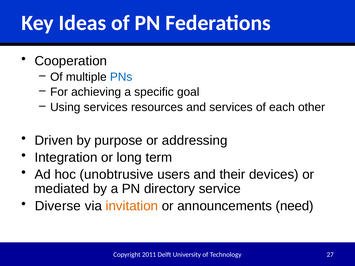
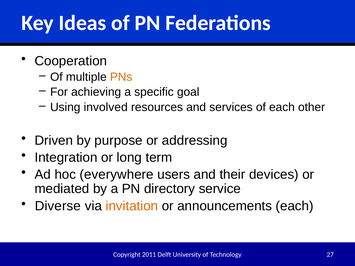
PNs colour: blue -> orange (121, 77)
Using services: services -> involved (106, 107)
unobtrusive: unobtrusive -> everywhere (117, 175)
announcements need: need -> each (295, 206)
